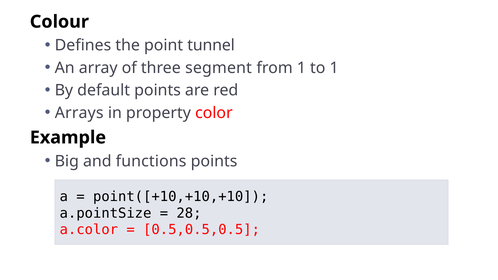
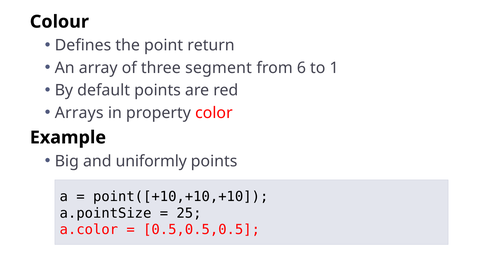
tunnel: tunnel -> return (211, 45)
from 1: 1 -> 6 (301, 68)
functions: functions -> uniformly (151, 161)
28: 28 -> 25 (189, 213)
